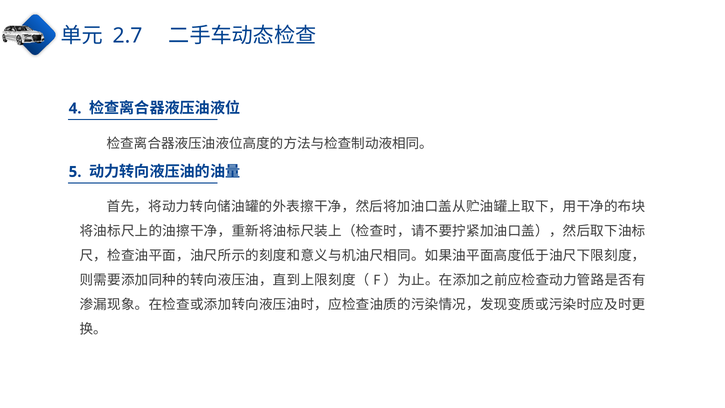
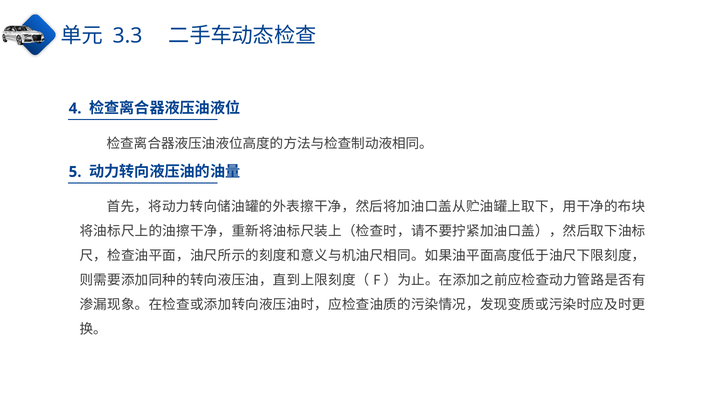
2.7: 2.7 -> 3.3 (127, 36)
